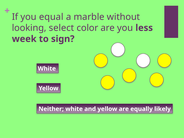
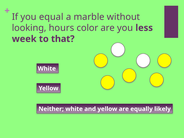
select: select -> hours (61, 28)
sign: sign -> that (63, 39)
